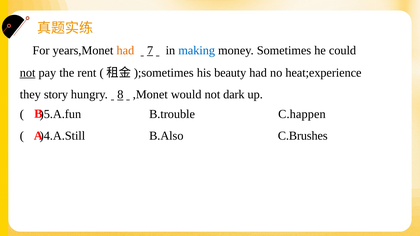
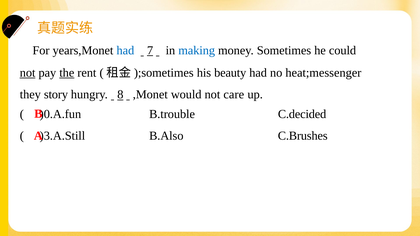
had colour: orange -> blue (125, 50)
the underline: none -> present (67, 73)
heat;experience: heat;experience -> heat;messenger (323, 73)
dark: dark -> care (234, 95)
)5.A.fun: )5.A.fun -> )0.A.fun (60, 114)
C.happen: C.happen -> C.decided (302, 114)
)4.A.Still: )4.A.Still -> )3.A.Still (62, 136)
